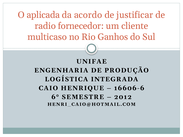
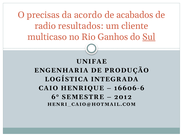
aplicada: aplicada -> precisas (43, 15)
justificar: justificar -> acabados (135, 15)
fornecedor: fornecedor -> resultados (81, 26)
Sul underline: none -> present (149, 37)
